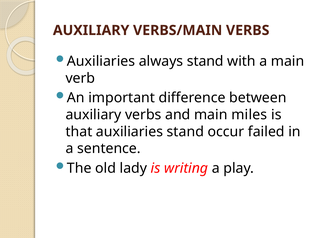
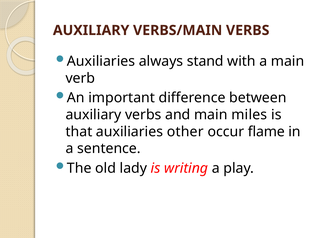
auxiliaries stand: stand -> other (185, 131)
failed: failed -> flame (266, 131)
